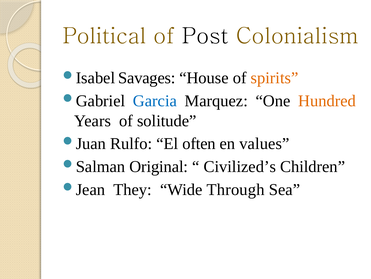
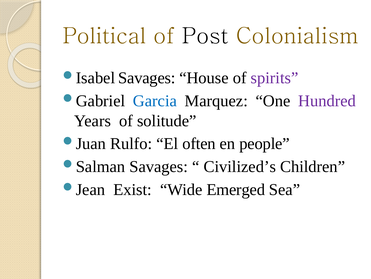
spirits colour: orange -> purple (274, 78)
Hundred colour: orange -> purple (327, 101)
values: values -> people (265, 143)
Original: Original -> Savages (159, 166)
They: They -> Exist (133, 189)
Through: Through -> Emerged (236, 189)
